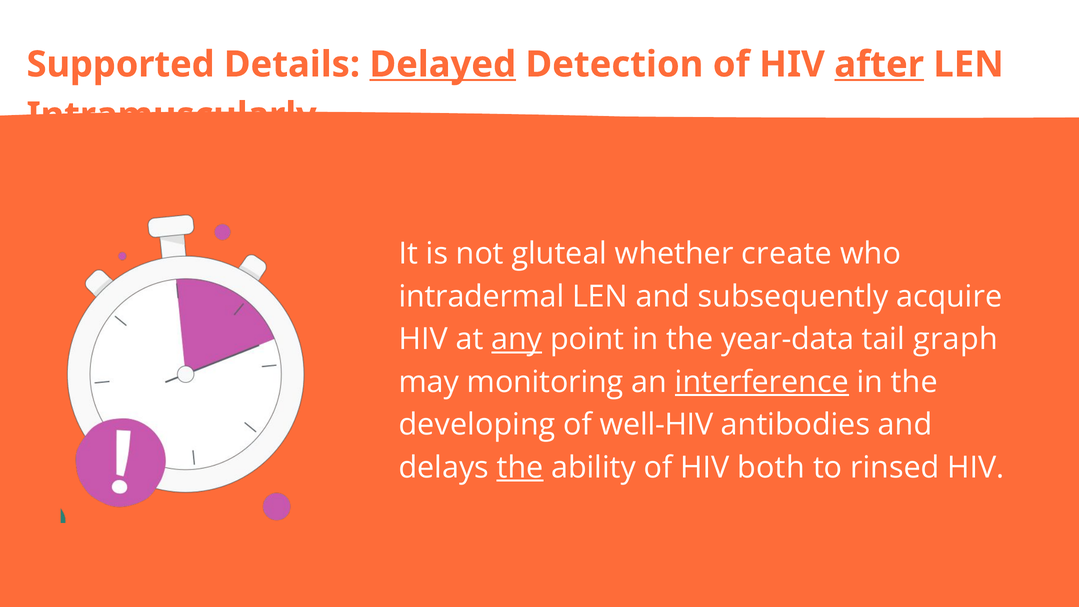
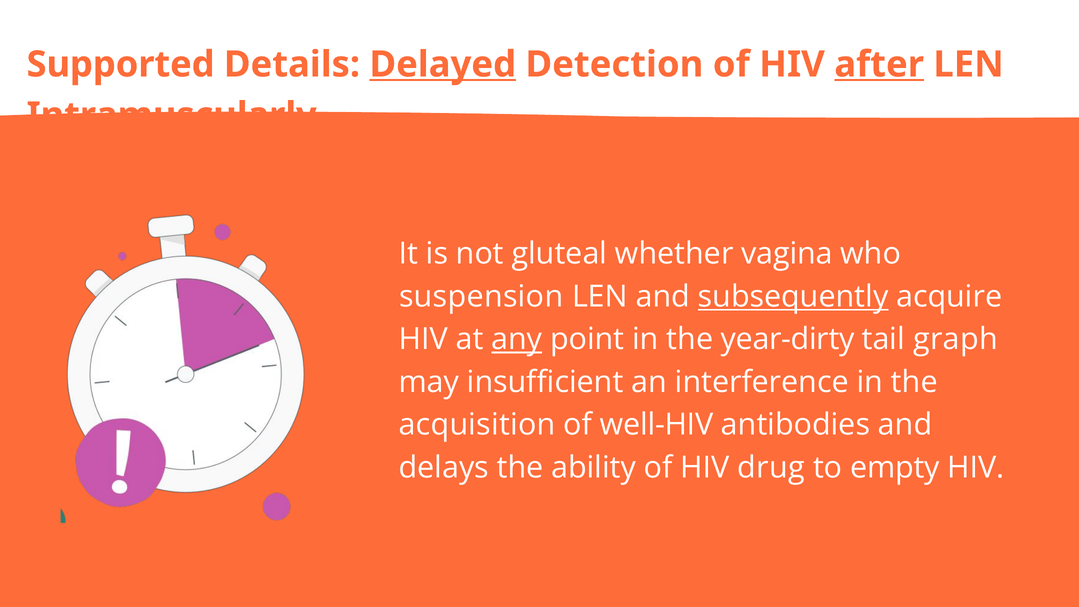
create: create -> vagina (787, 254)
intradermal: intradermal -> suspension (481, 297)
subsequently underline: none -> present (793, 297)
year-data: year-data -> year-dirty (788, 339)
monitoring: monitoring -> insufficient (545, 382)
interference underline: present -> none (762, 382)
developing: developing -> acquisition (477, 425)
the underline: present -> none (520, 467)
both: both -> drug (771, 467)
rinsed: rinsed -> empty (895, 467)
